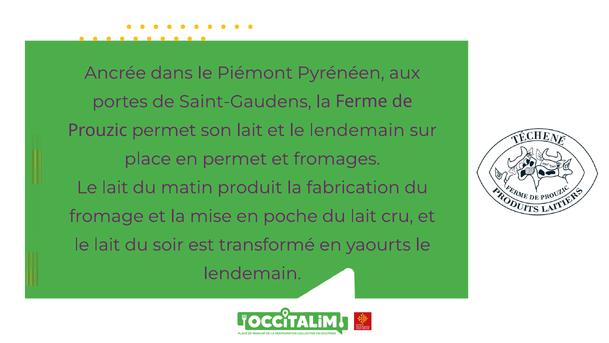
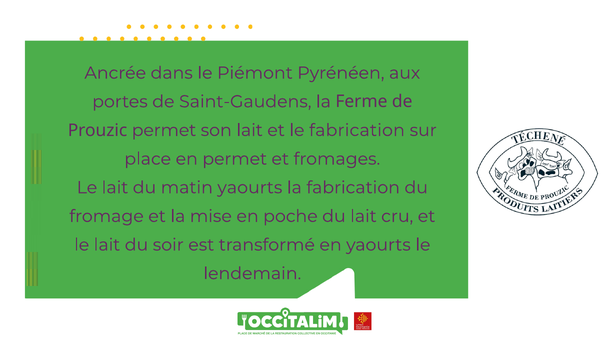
et le lendemain: lendemain -> fabrication (357, 130)
matin produit: produit -> yaourts (250, 187)
